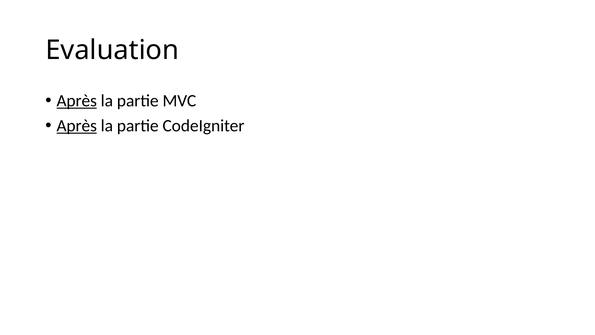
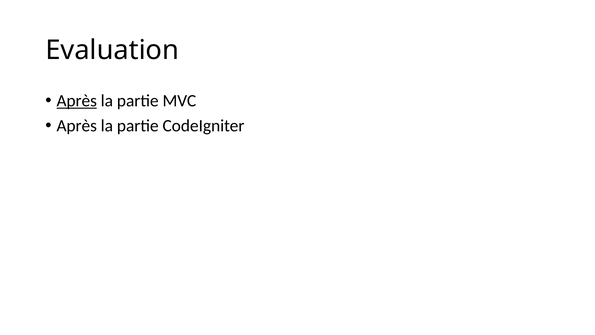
Après underline: present -> none (77, 126)
